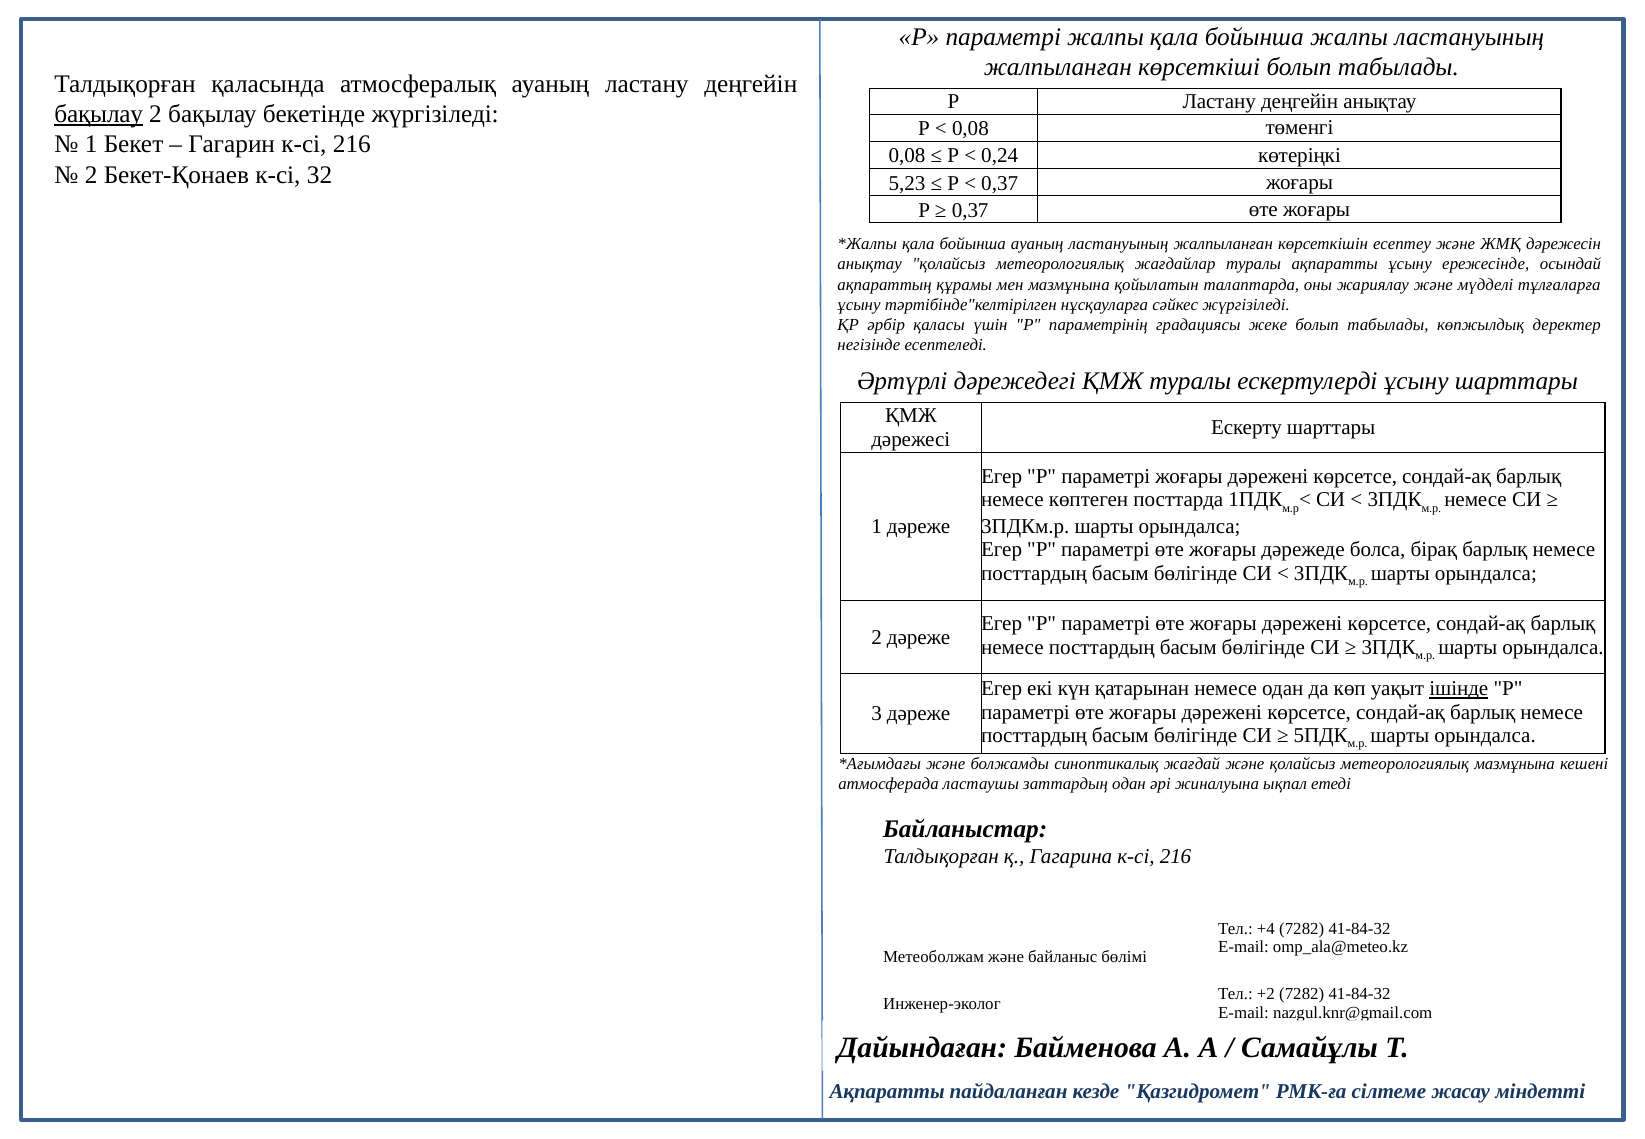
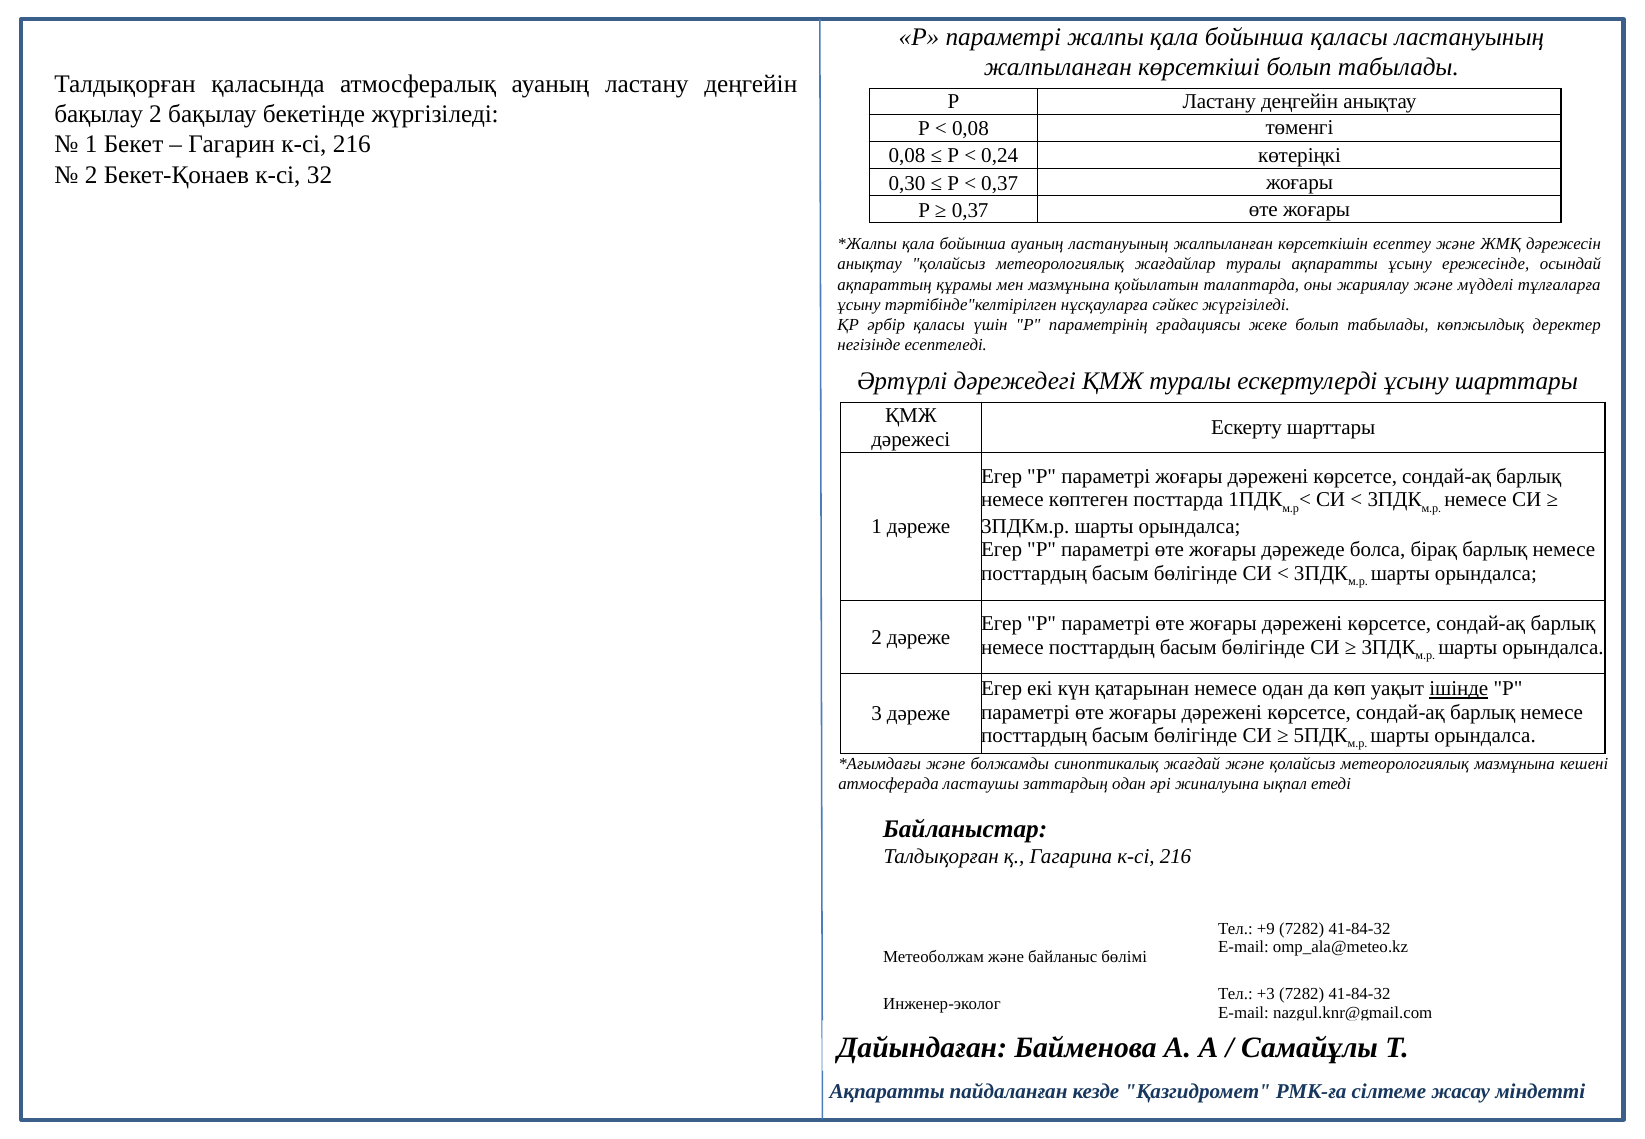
бойынша жалпы: жалпы -> қаласы (1349, 37)
бақылау underline: present -> none (99, 114)
5,23: 5,23 -> 0,30 (907, 183)
+4: +4 -> +9 (1266, 928)
+2: +2 -> +3 (1266, 994)
